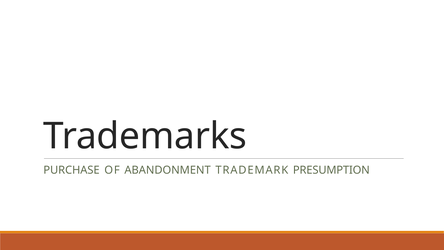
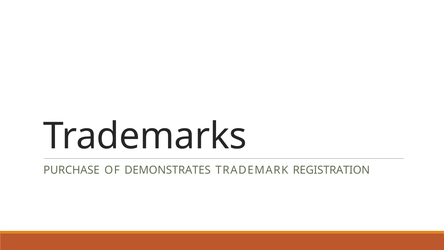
ABANDONMENT: ABANDONMENT -> DEMONSTRATES (168, 170)
PRESUMPTION: PRESUMPTION -> REGISTRATION (331, 170)
